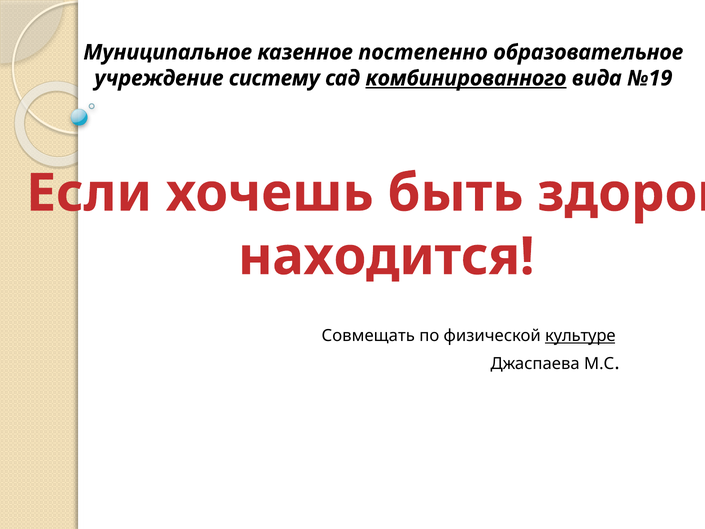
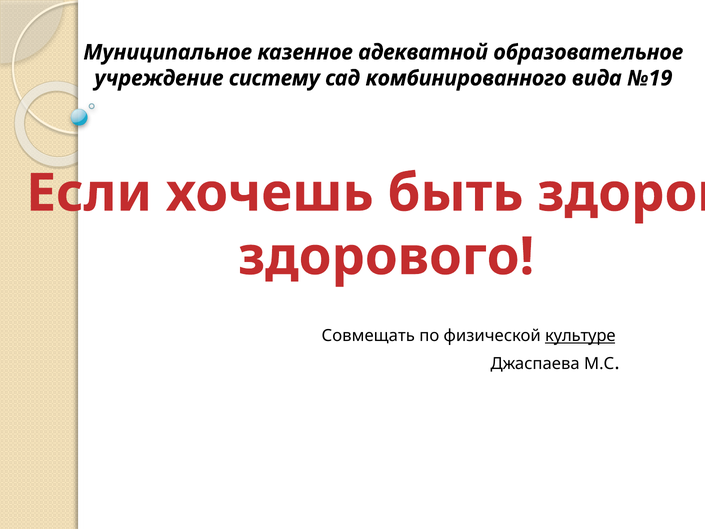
постепенно: постепенно -> адекватной (423, 52)
комбинированного underline: present -> none (466, 78)
находится: находится -> здорового (386, 257)
